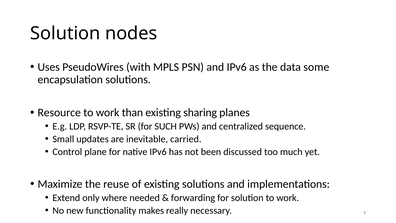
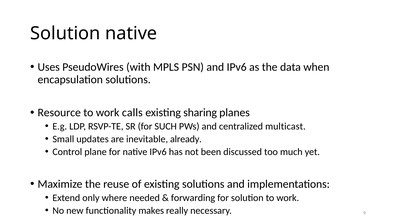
Solution nodes: nodes -> native (131, 33)
some: some -> when (316, 67)
than: than -> calls (132, 113)
sequence: sequence -> multicast (285, 126)
carried: carried -> already (186, 139)
